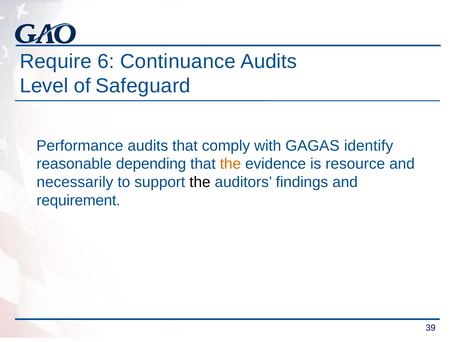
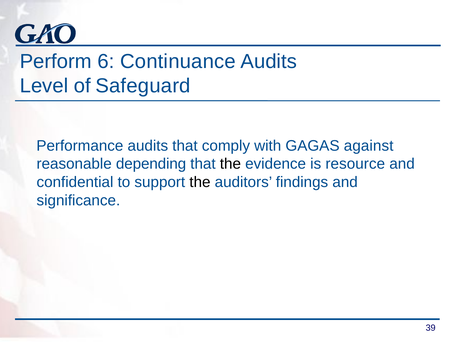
Require: Require -> Perform (56, 61)
identify: identify -> against (369, 146)
the colour: orange -> black (230, 164)
necessarily: necessarily -> confidential (75, 182)
requirement: requirement -> significance (78, 200)
